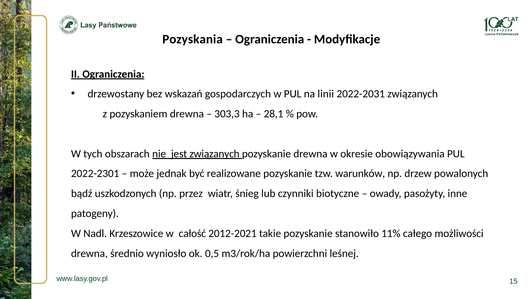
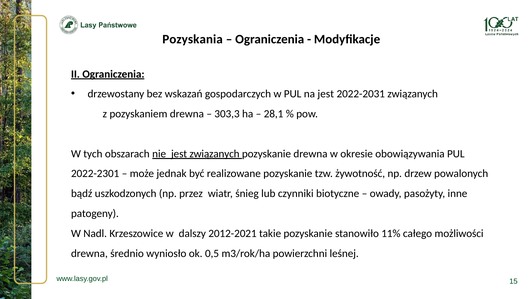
na linii: linii -> jest (326, 94)
warunków: warunków -> żywotność (360, 174)
całość: całość -> dalszy (192, 234)
